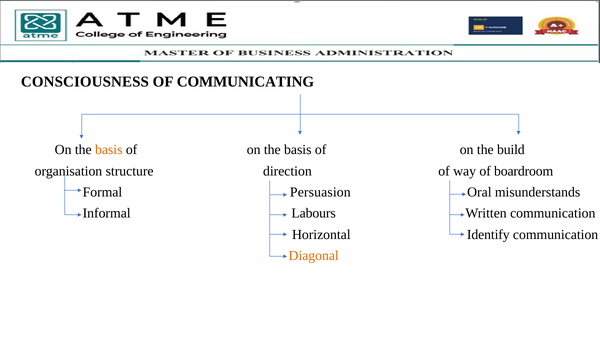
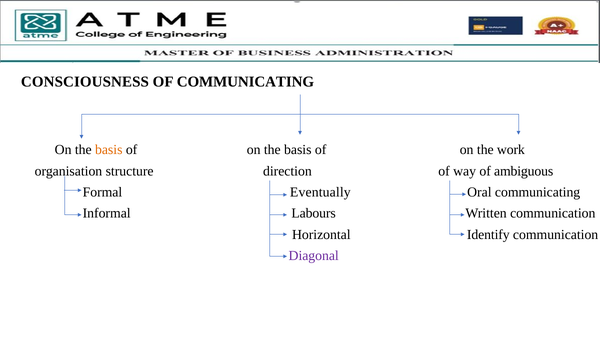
build: build -> work (511, 150)
boardroom: boardroom -> ambiguous (524, 171)
Persuasion: Persuasion -> Eventually (320, 192)
Oral misunderstands: misunderstands -> communicating (538, 192)
Diagonal colour: orange -> purple (314, 255)
